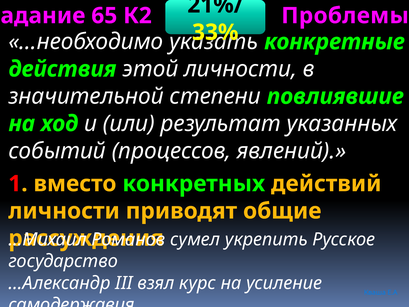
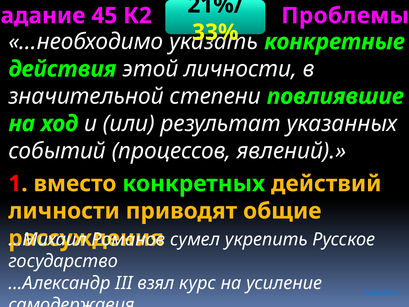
65: 65 -> 45 (104, 16)
